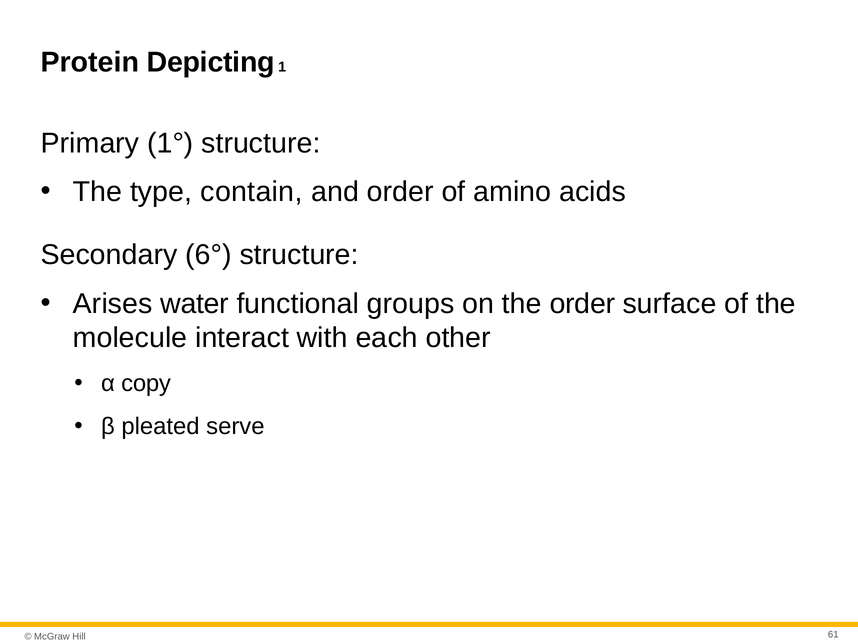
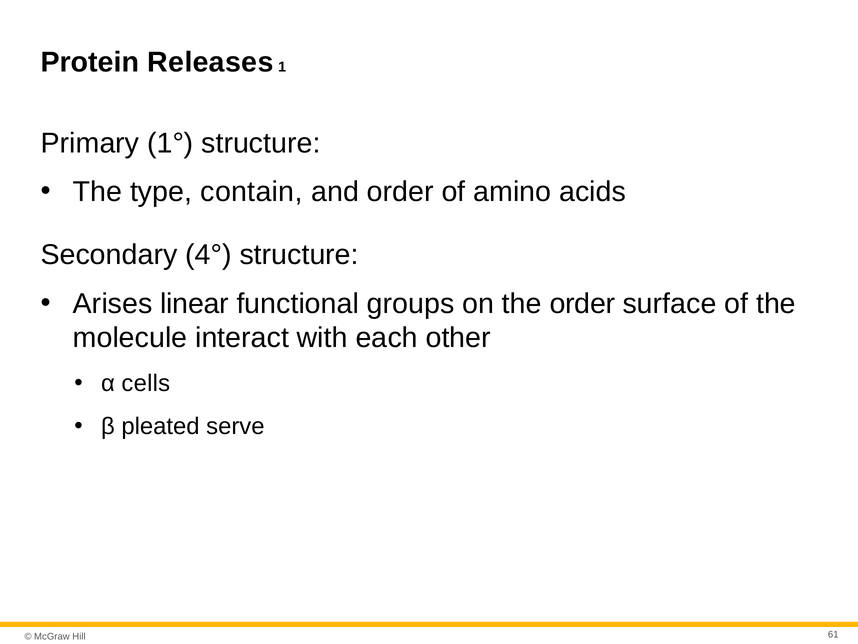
Depicting: Depicting -> Releases (210, 62)
6°: 6° -> 4° (209, 255)
water: water -> linear (195, 303)
copy: copy -> cells (146, 383)
